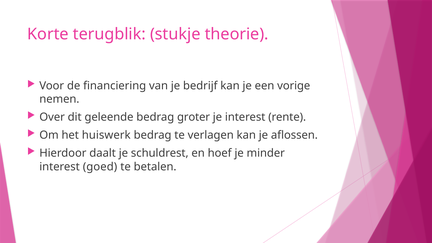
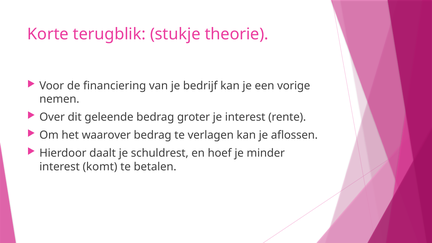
huiswerk: huiswerk -> waarover (106, 135)
goed: goed -> komt (100, 167)
